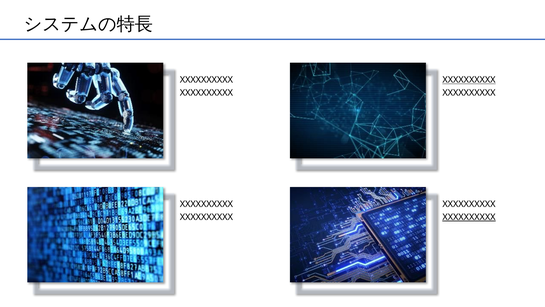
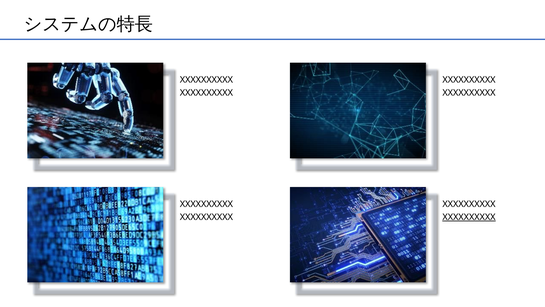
XXXXXXXXXX underline: present -> none (469, 80)
